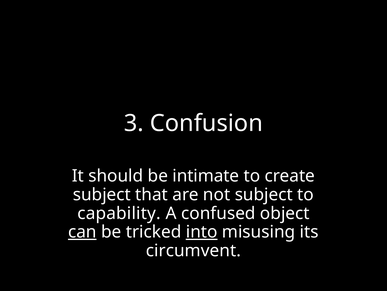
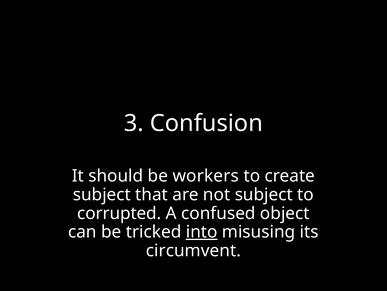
intimate: intimate -> workers (206, 176)
capability: capability -> corrupted (119, 213)
can underline: present -> none (82, 231)
